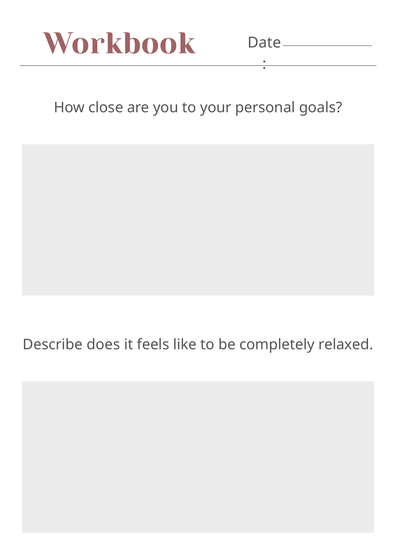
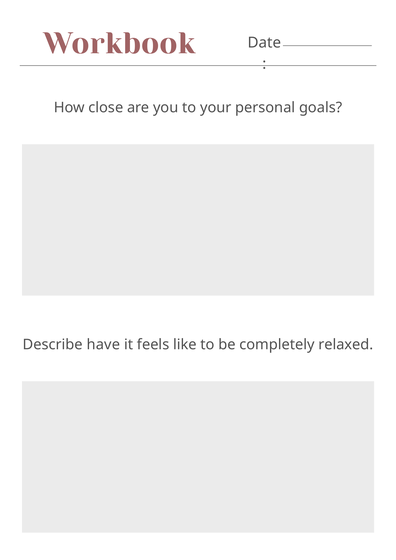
does: does -> have (103, 345)
